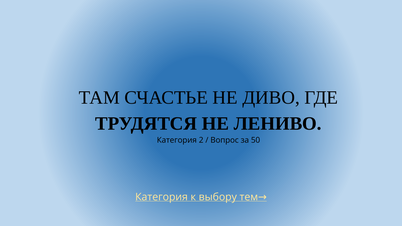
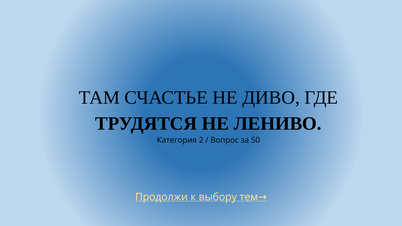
Категория: Категория -> Продолжи (162, 197)
